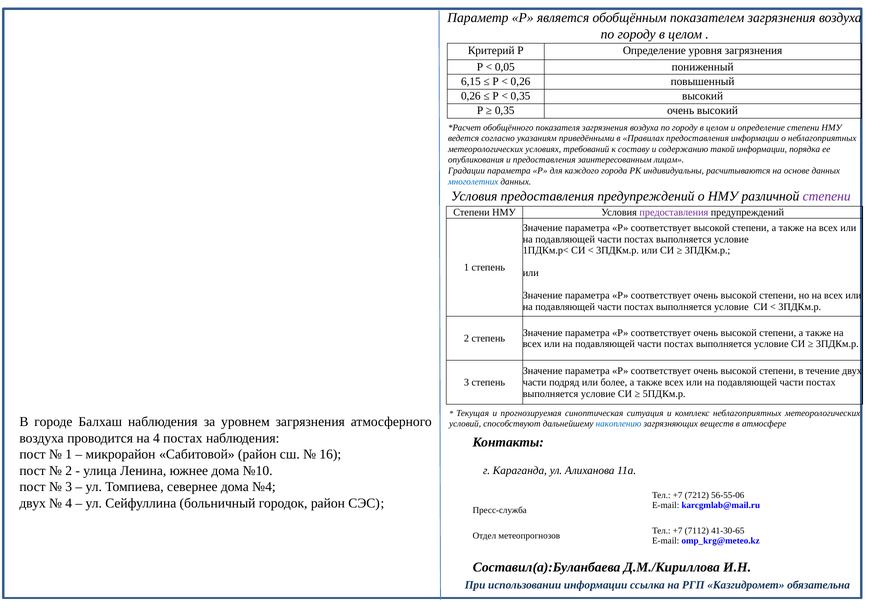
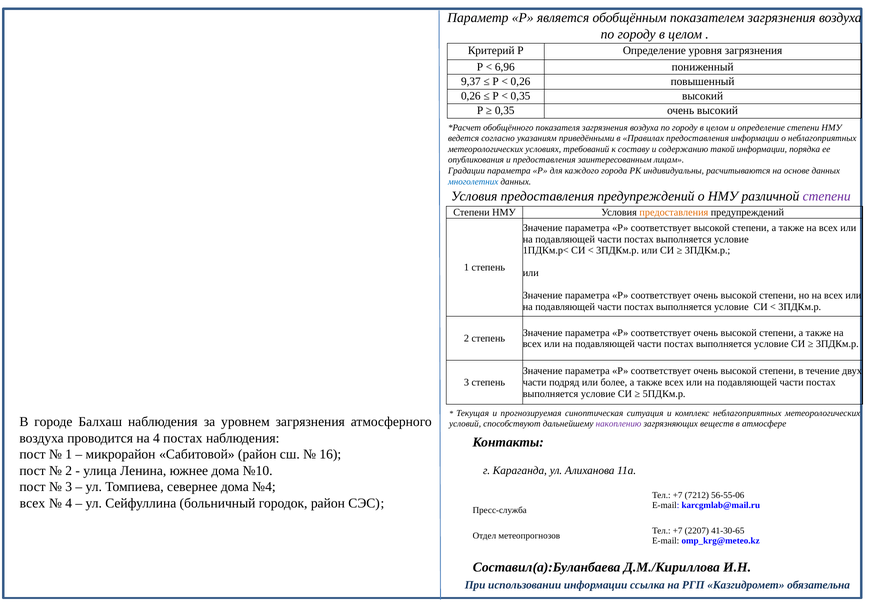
0,05: 0,05 -> 6,96 (505, 67)
6,15: 6,15 -> 9,37 (471, 82)
предоставления colour: purple -> orange (674, 212)
накоплению colour: blue -> purple (619, 424)
двух: двух -> всех (32, 503)
7112: 7112 -> 2207 (697, 530)
